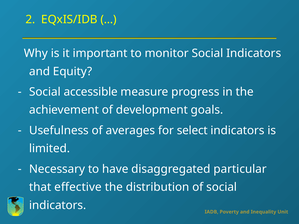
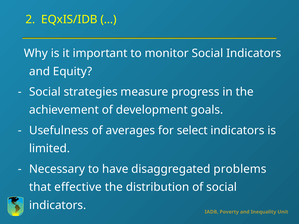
accessible: accessible -> strategies (91, 92)
particular: particular -> problems (240, 169)
